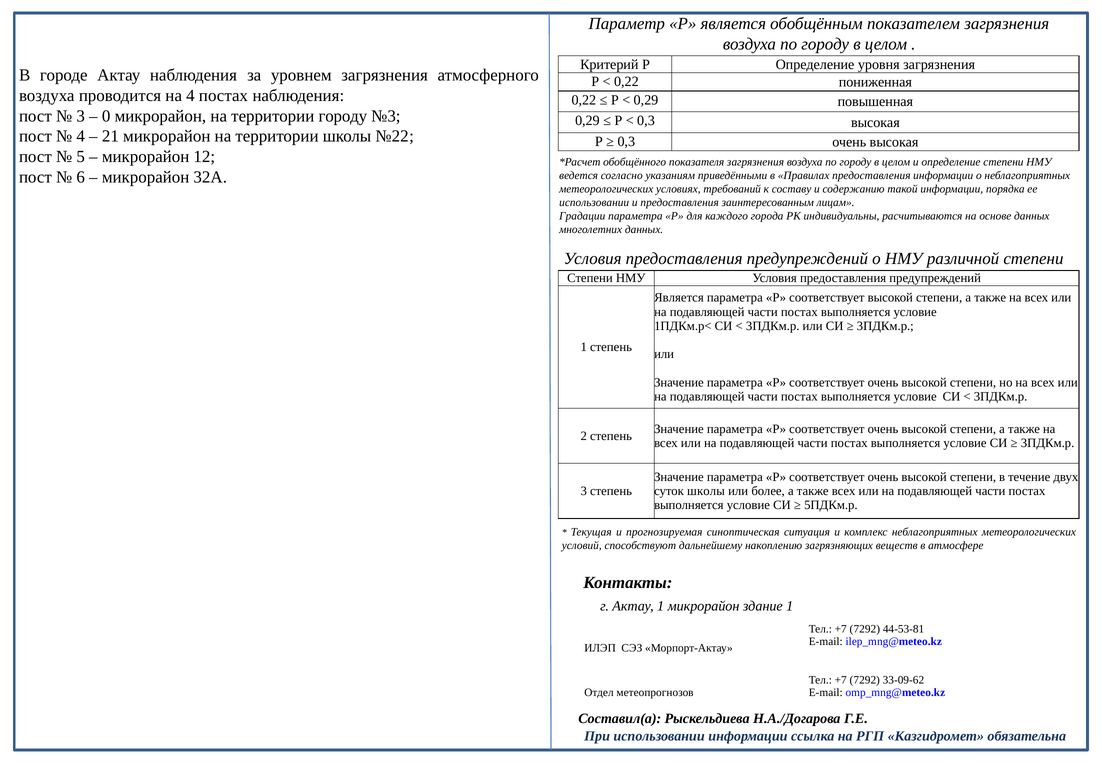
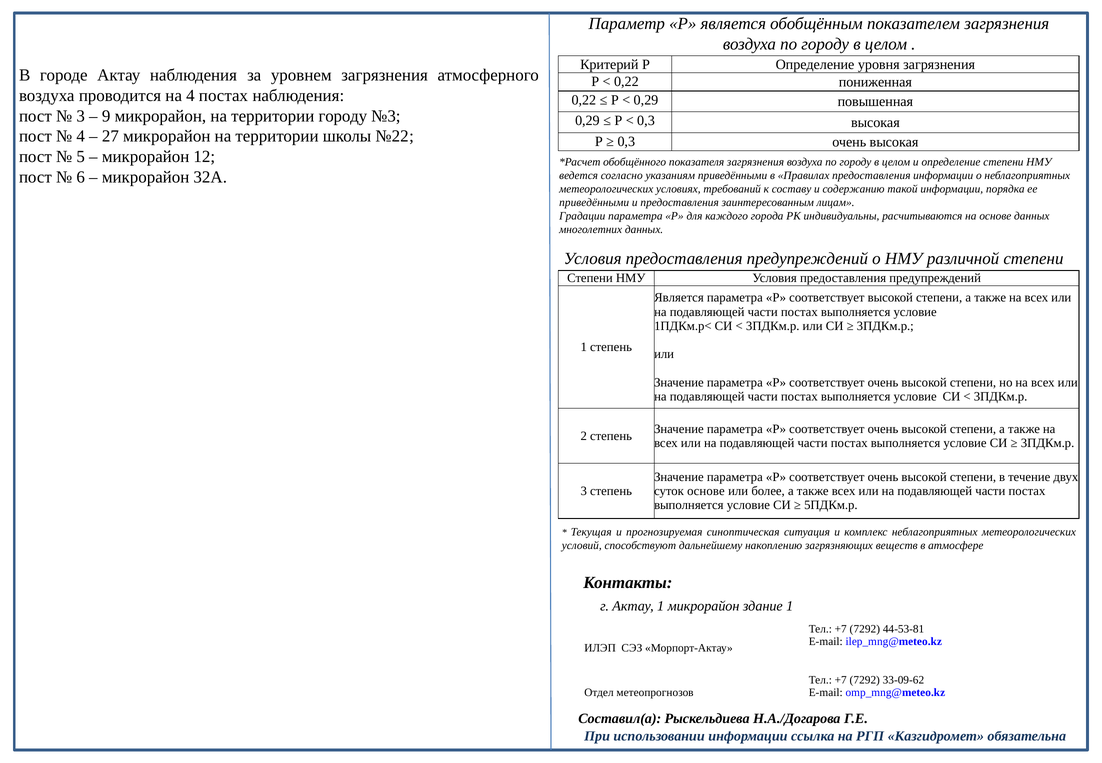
0: 0 -> 9 (106, 116)
21: 21 -> 27 (110, 136)
использовании: использовании -> приведёнными (594, 202)
суток школы: школы -> основе (706, 491)
